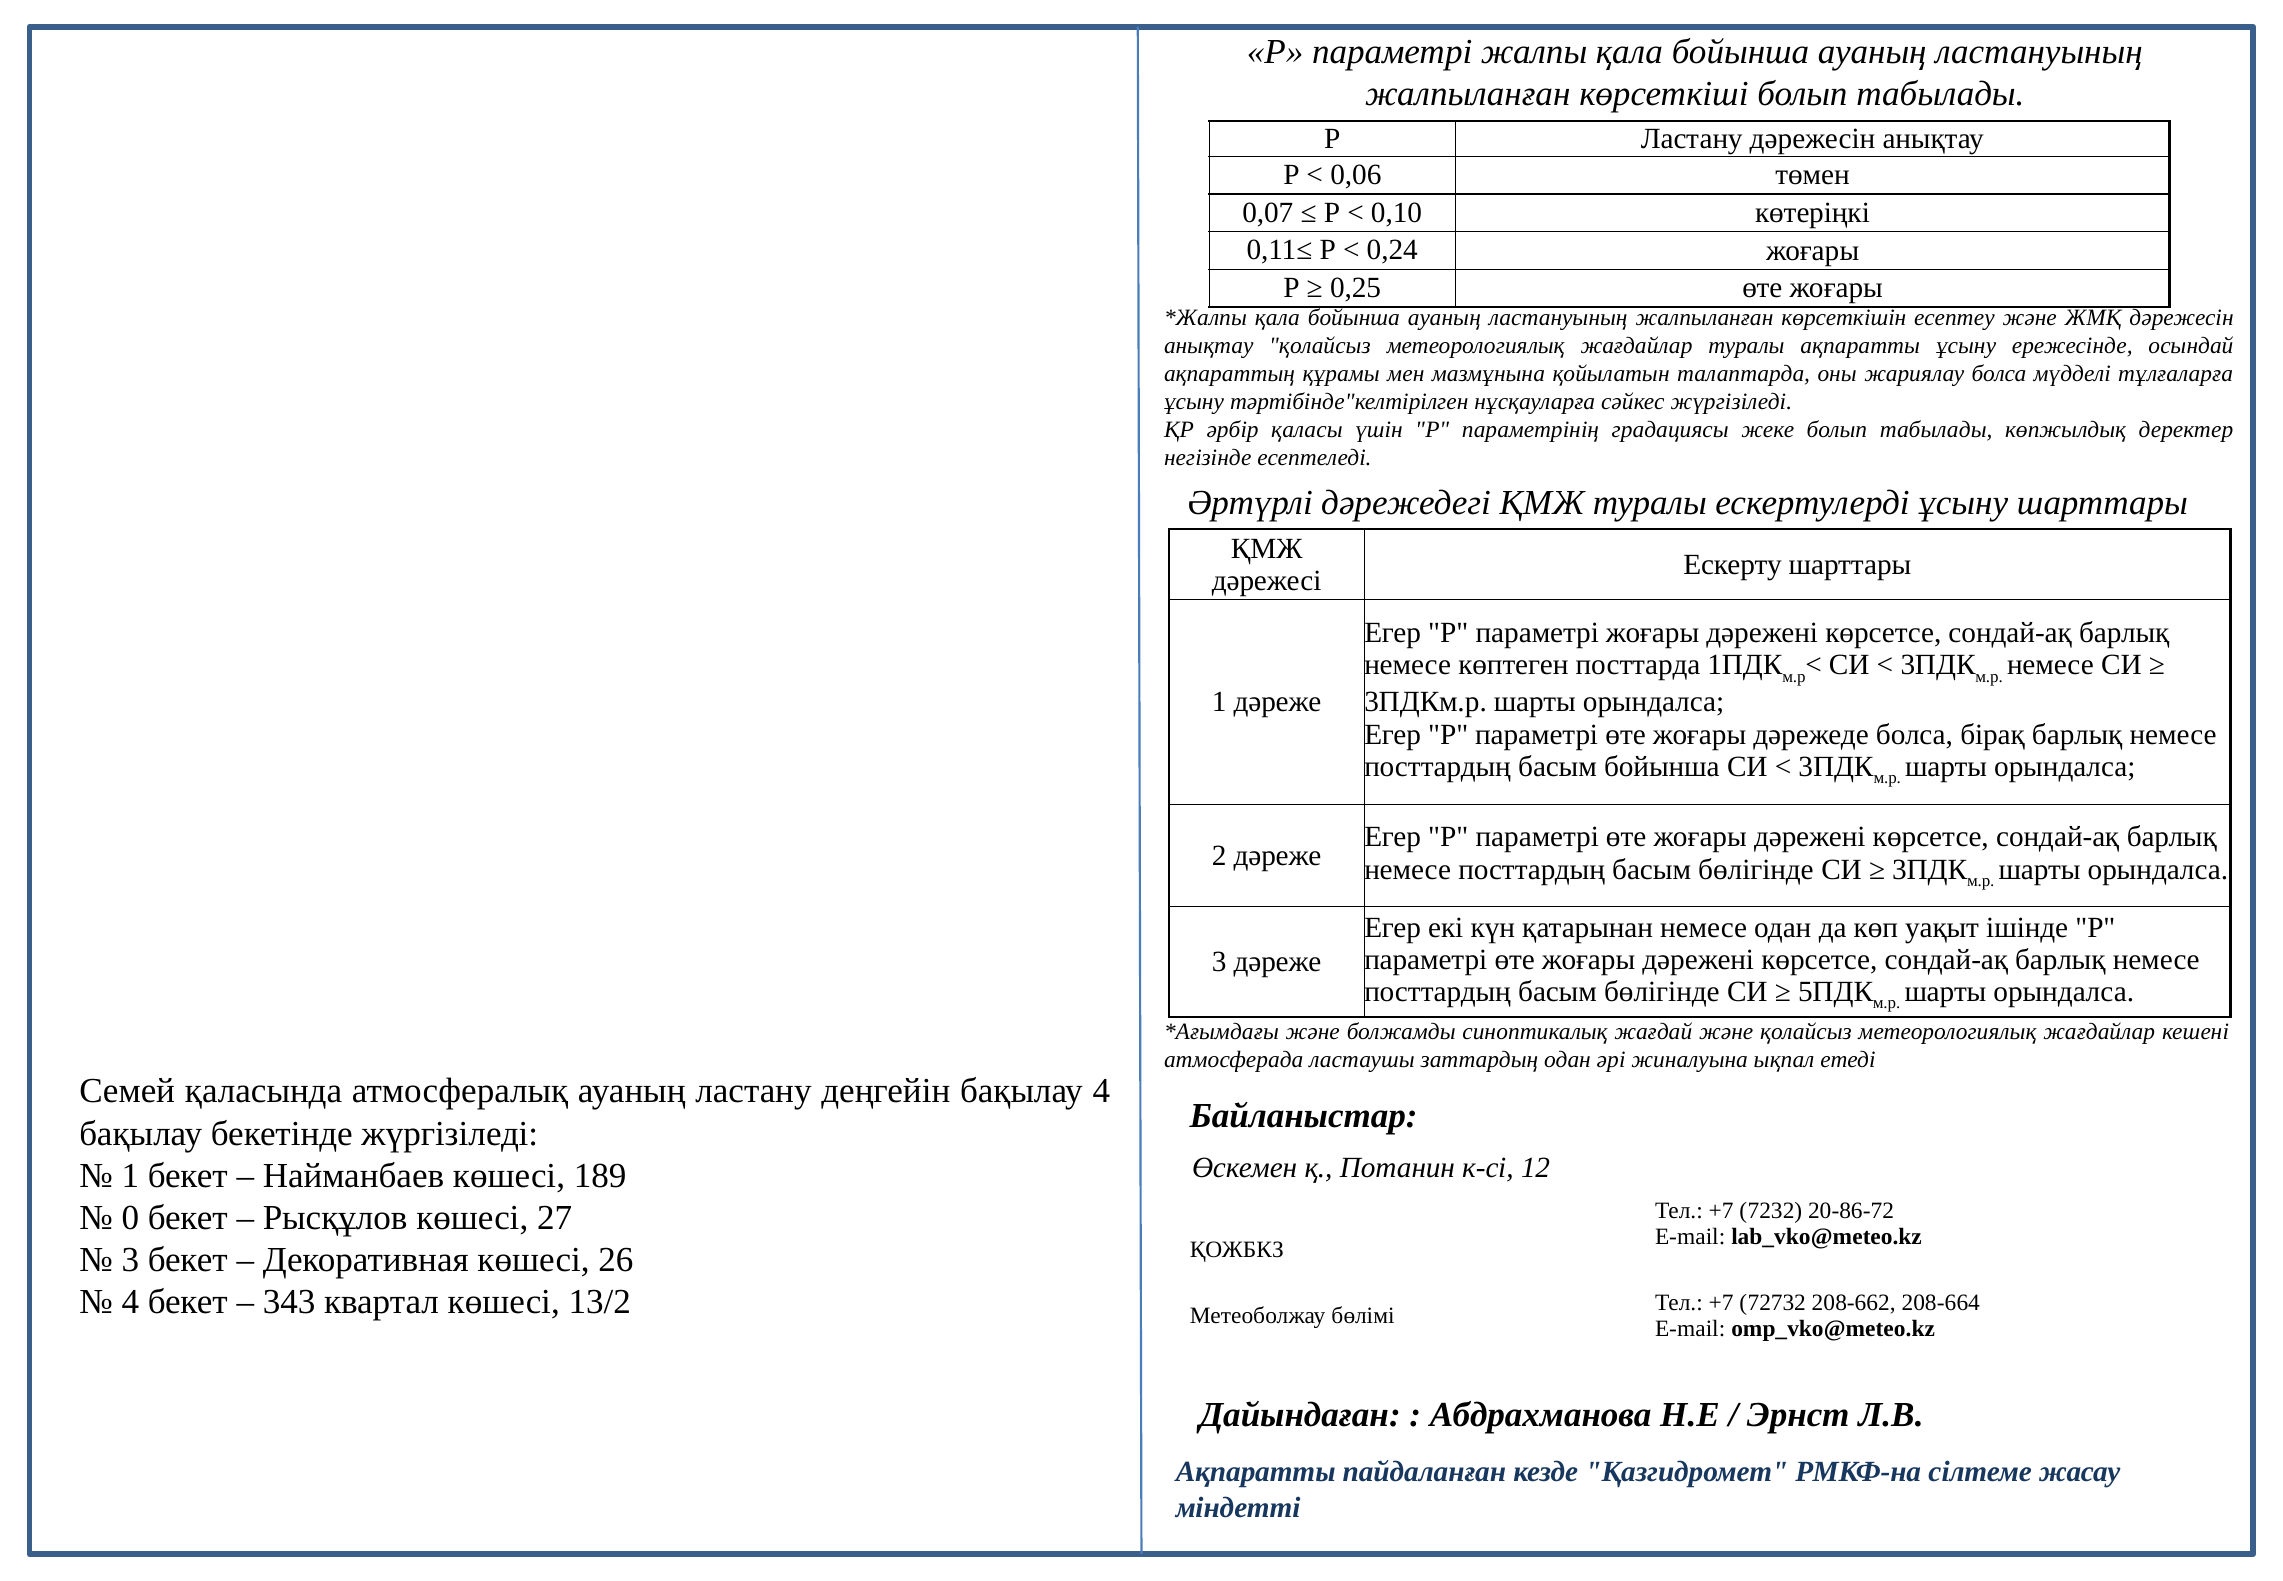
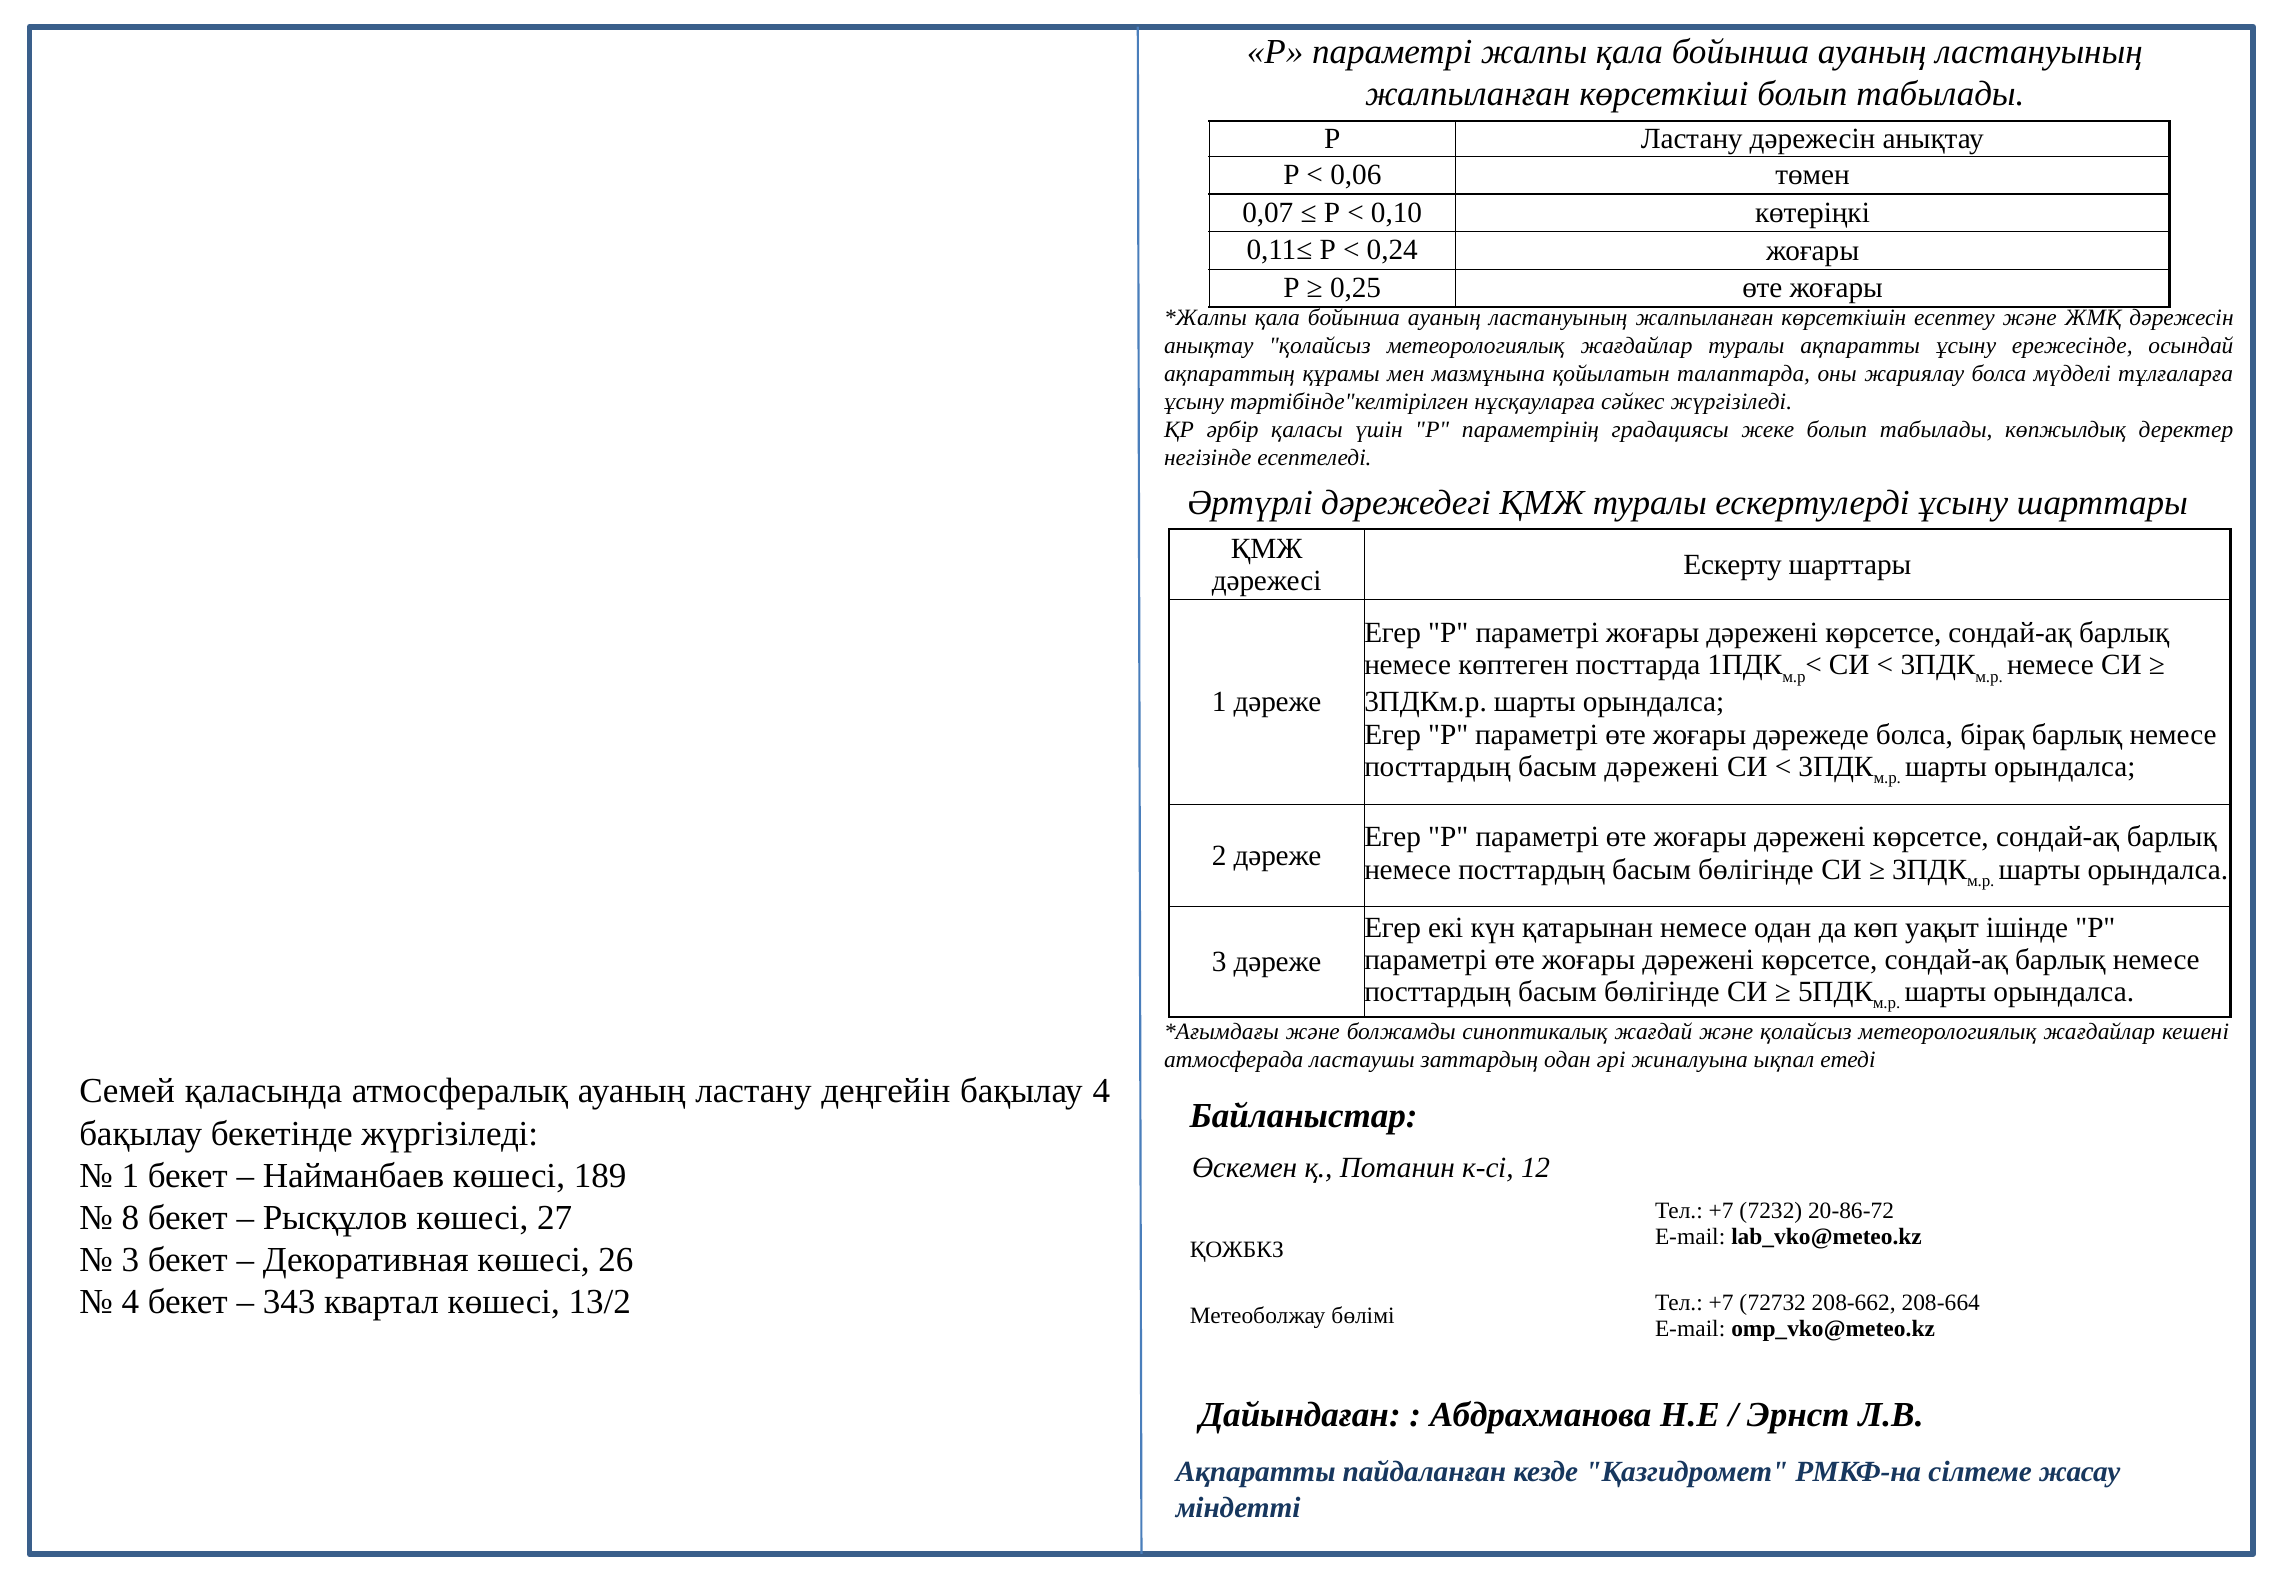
басым бойынша: бойынша -> дәрежені (1662, 766)
0: 0 -> 8 (130, 1217)
